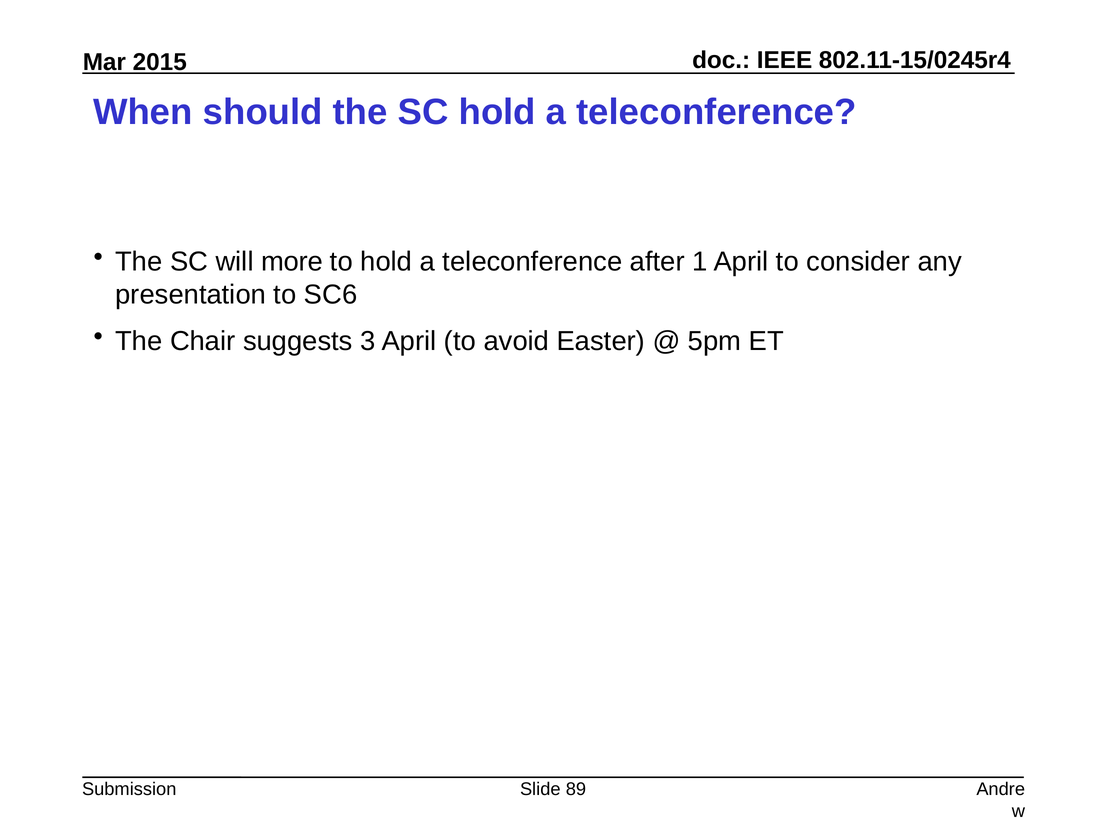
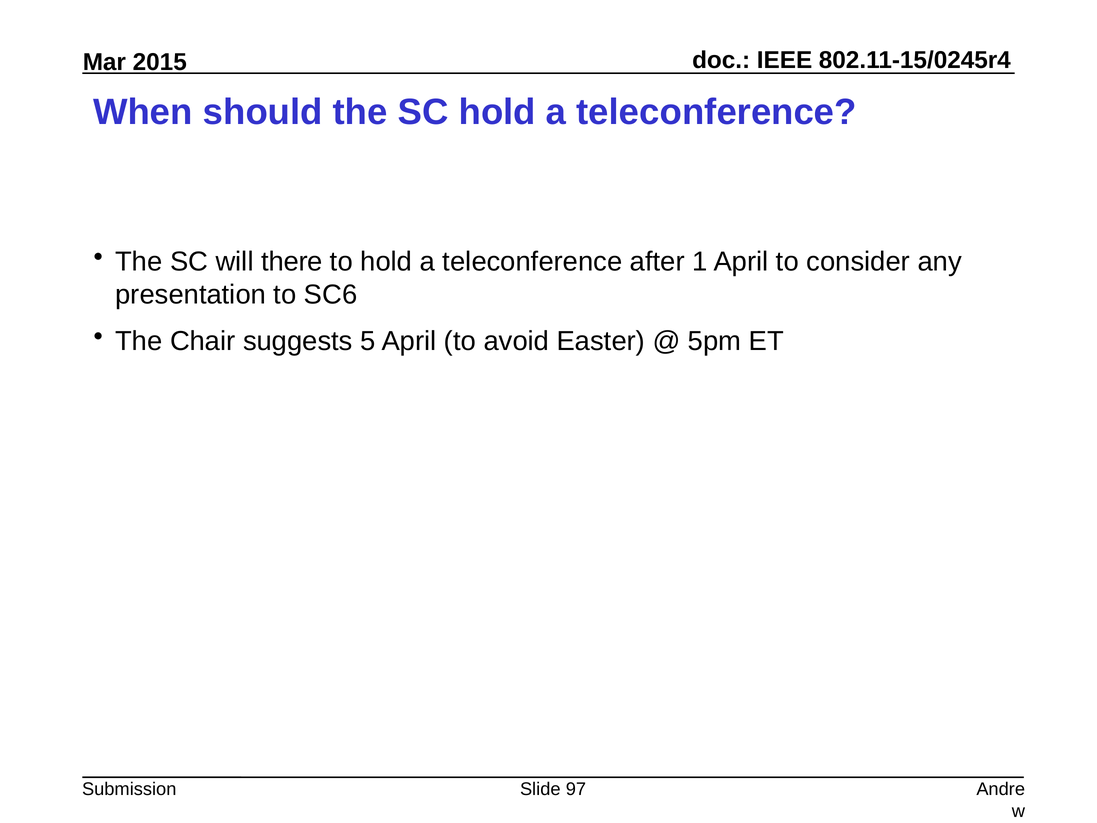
more: more -> there (292, 262)
3: 3 -> 5 (368, 341)
89: 89 -> 97 (576, 789)
